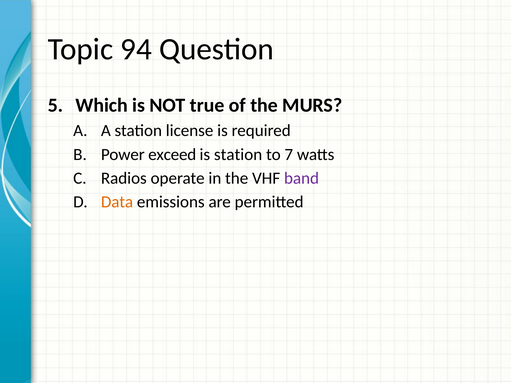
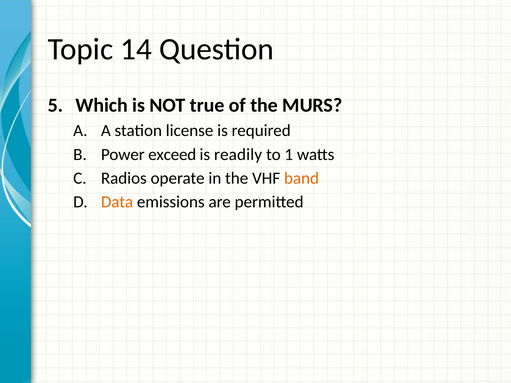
94: 94 -> 14 (136, 49)
is station: station -> readily (238, 154)
7: 7 -> 1 (289, 154)
band colour: purple -> orange (302, 178)
